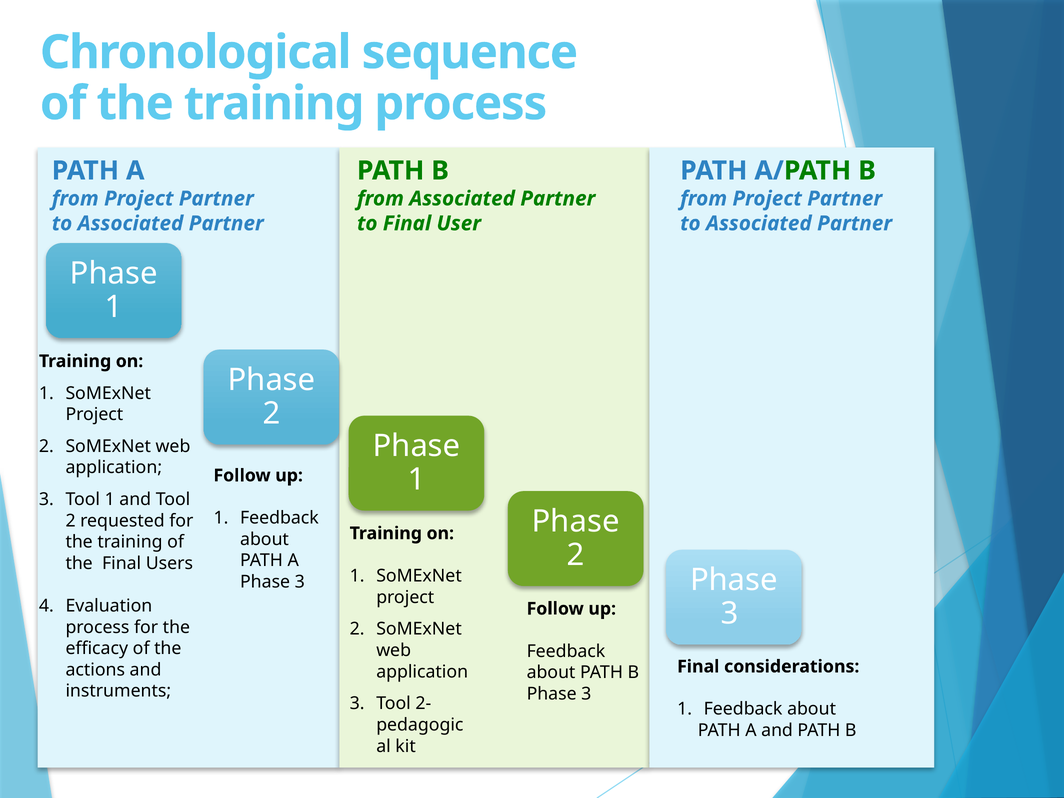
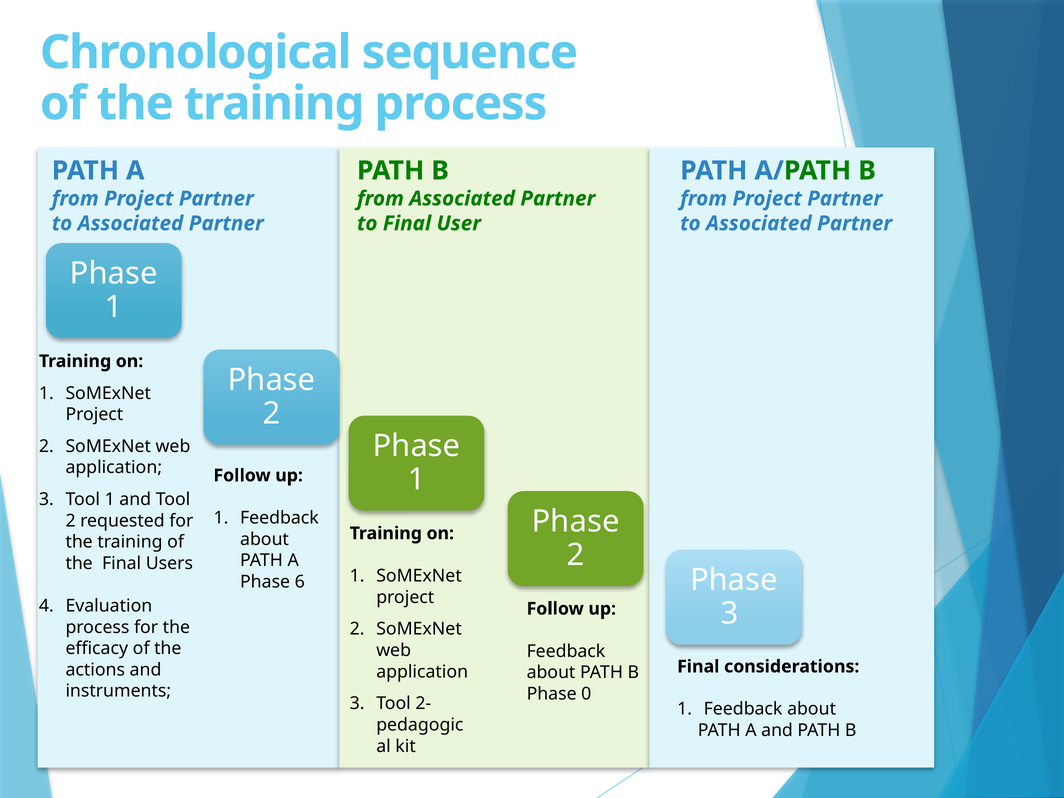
3: 3 -> 6 (300, 582)
3: 3 -> 0 (586, 694)
